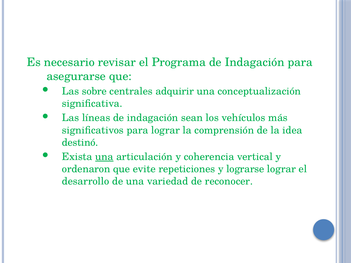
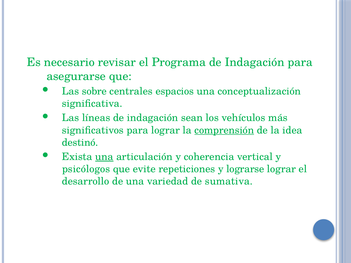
adquirir: adquirir -> espacios (175, 91)
comprensión underline: none -> present (224, 130)
ordenaron: ordenaron -> psicólogos (86, 169)
reconocer: reconocer -> sumativa (229, 181)
